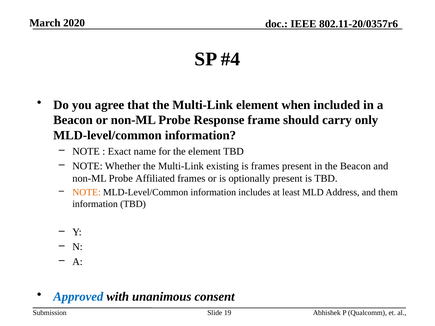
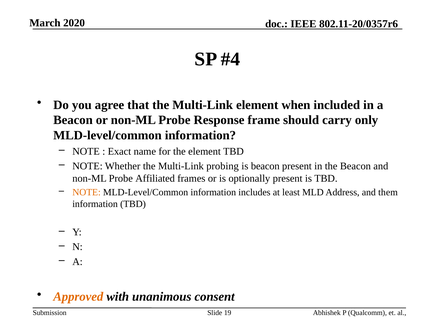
existing: existing -> probing (223, 166)
is frames: frames -> beacon (265, 166)
Approved colour: blue -> orange (78, 297)
